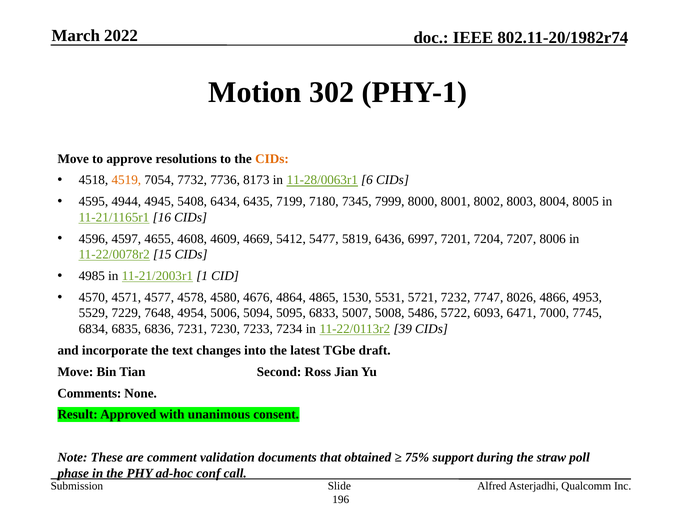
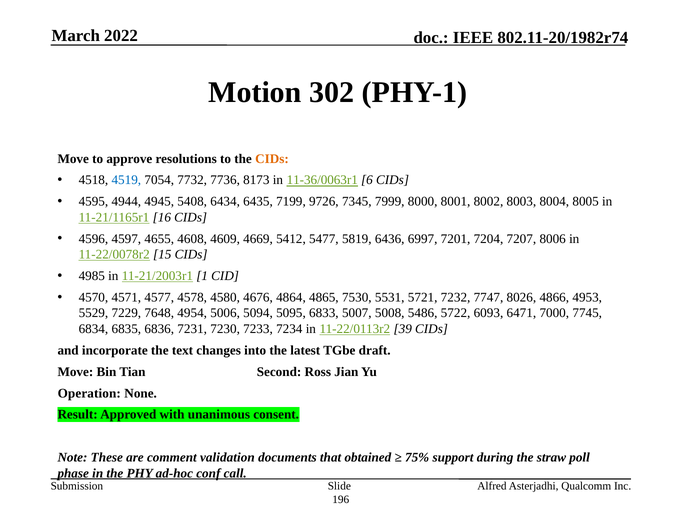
4519 colour: orange -> blue (126, 180)
11-28/0063r1: 11-28/0063r1 -> 11-36/0063r1 (322, 180)
7180: 7180 -> 9726 (324, 202)
1530: 1530 -> 7530 (357, 297)
Comments: Comments -> Operation (89, 393)
